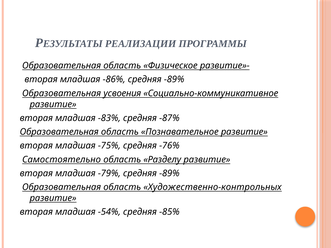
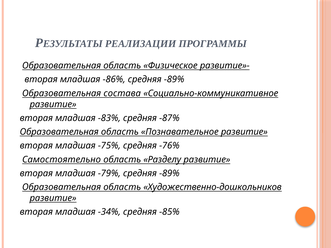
усвоения: усвоения -> состава (122, 93)
Художественно-контрольных: Художественно-контрольных -> Художественно-дошкольников (213, 187)
-54%: -54% -> -34% (109, 212)
